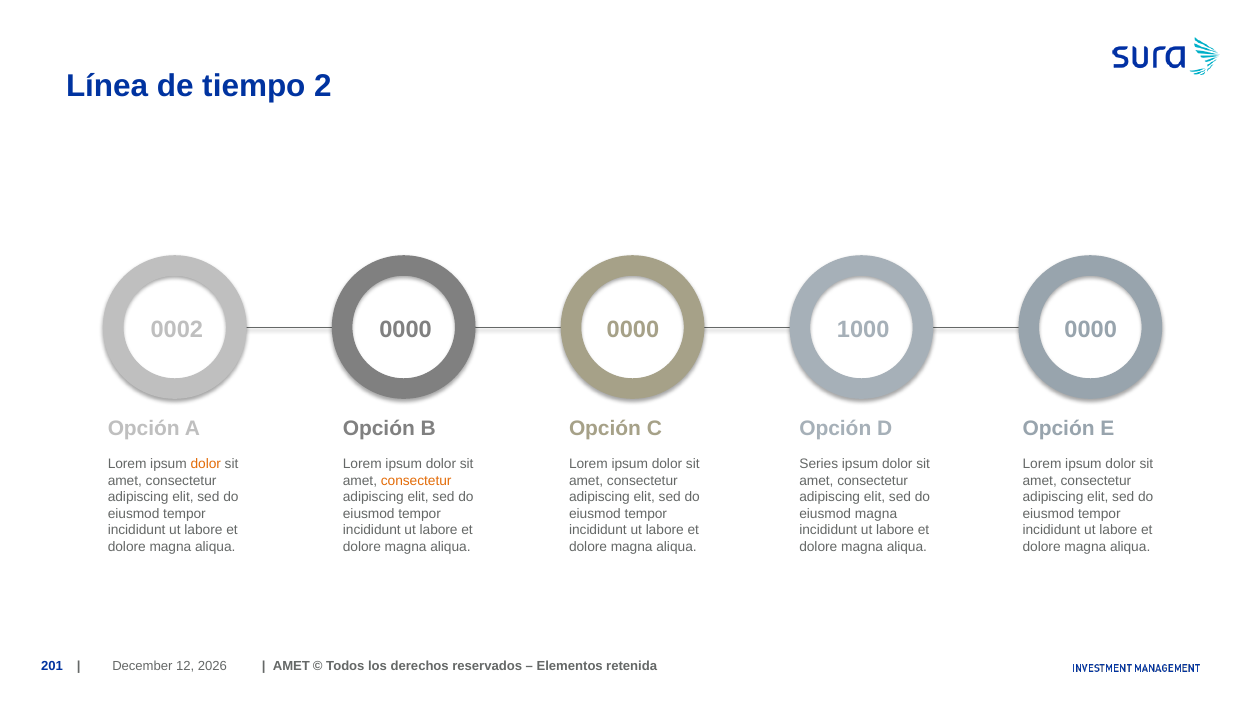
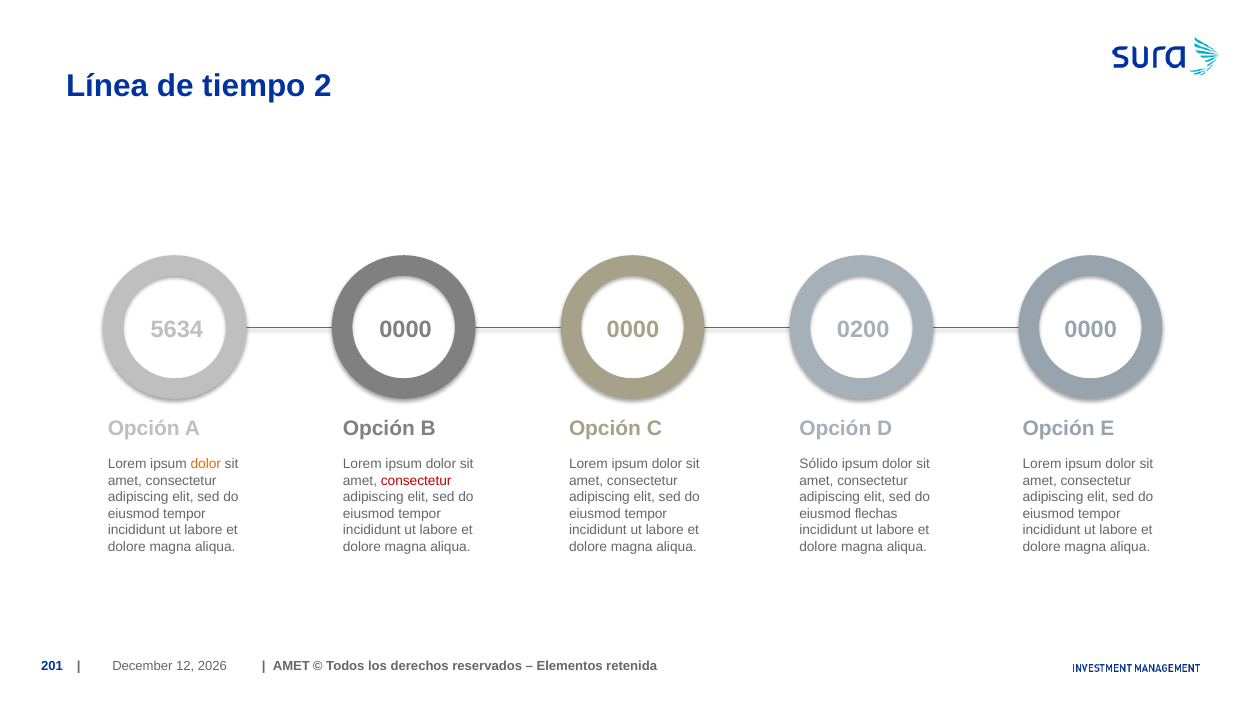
0002: 0002 -> 5634 (177, 330)
1000: 1000 -> 0200 (863, 330)
Series: Series -> Sólido (819, 464)
consectetur colour: orange -> red (416, 481)
eiusmod magna: magna -> flechas (876, 514)
